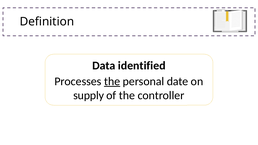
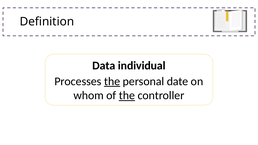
identified: identified -> individual (142, 66)
supply: supply -> whom (89, 96)
the underline: none -> present (127, 96)
